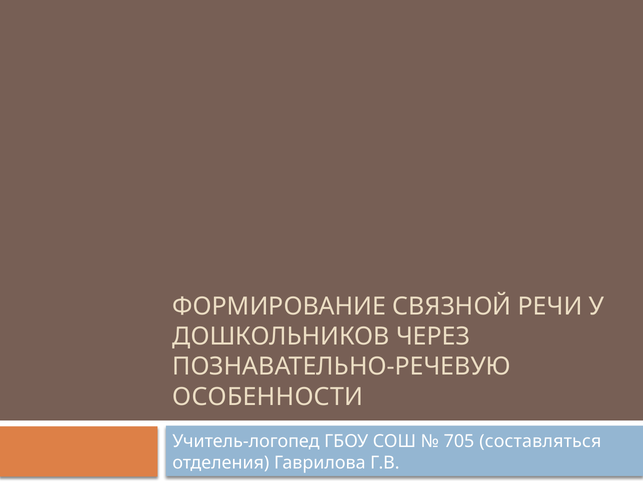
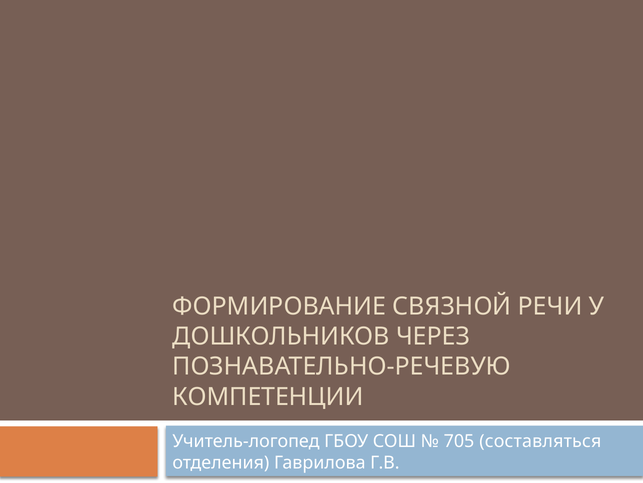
ОСОБЕННОСТИ: ОСОБЕННОСТИ -> КОМПЕТЕНЦИИ (268, 396)
